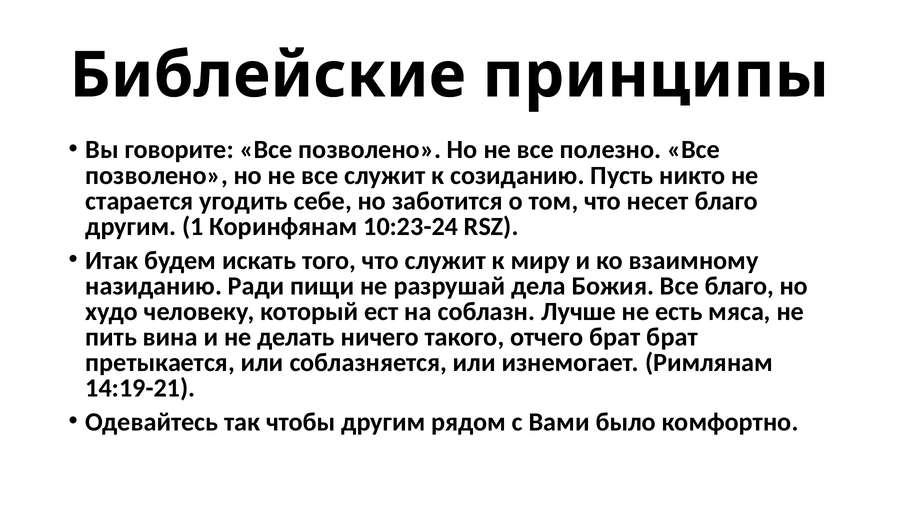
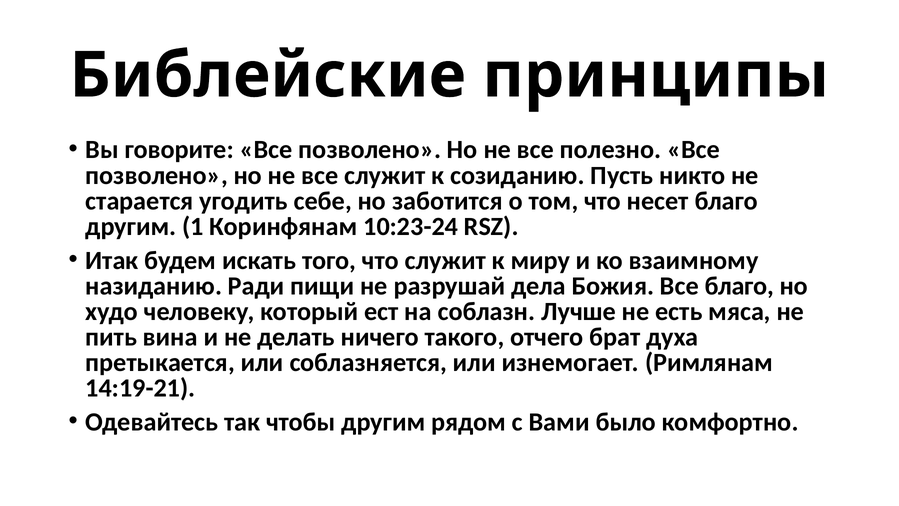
брат брат: брат -> духа (672, 337)
